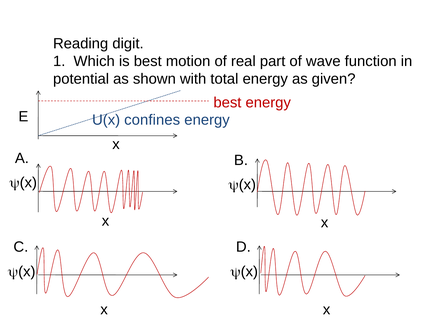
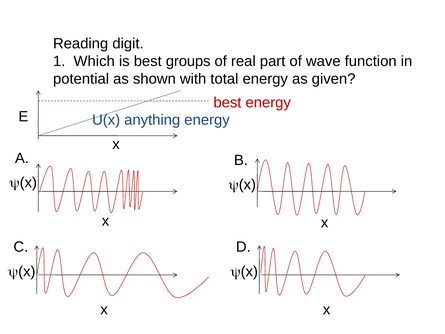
motion: motion -> groups (188, 61)
confines: confines -> anything (152, 120)
